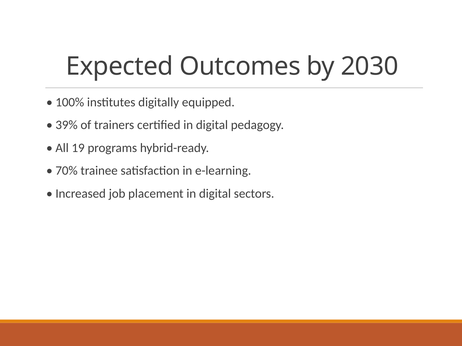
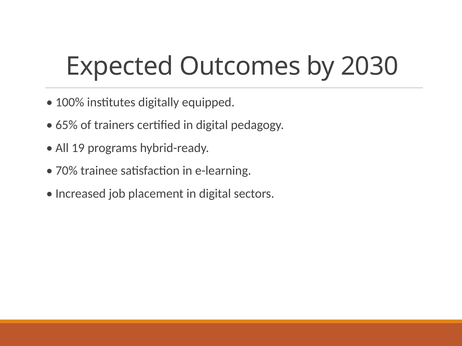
39%: 39% -> 65% (67, 125)
